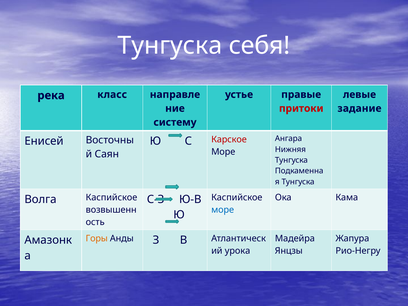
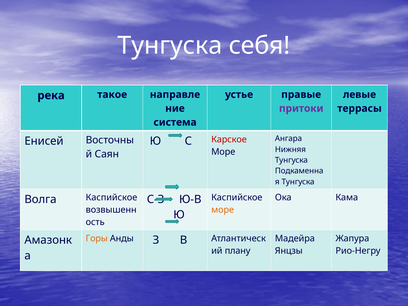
класс: класс -> такое (112, 95)
притоки colour: red -> purple (301, 108)
задание: задание -> террасы (360, 108)
систему: систему -> система (175, 122)
море colour: blue -> orange (223, 210)
урока: урока -> плану (238, 251)
